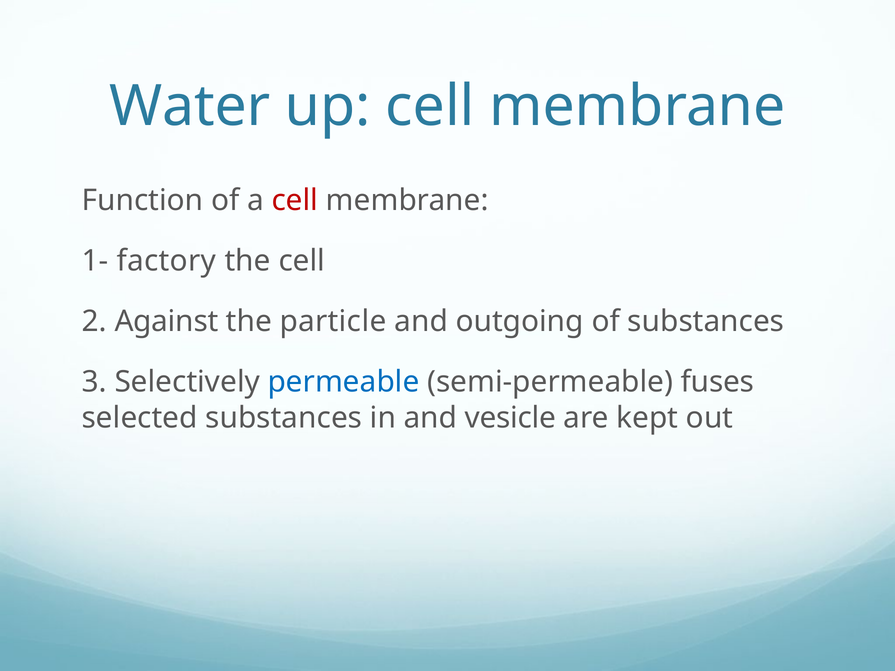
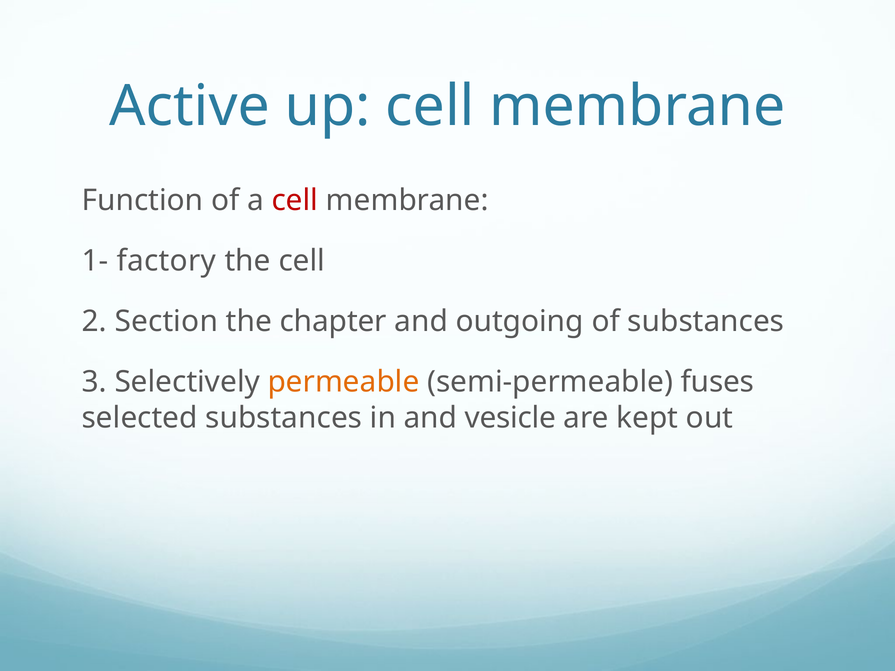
Water: Water -> Active (190, 107)
Against: Against -> Section (166, 322)
particle: particle -> chapter (333, 322)
permeable colour: blue -> orange (343, 382)
